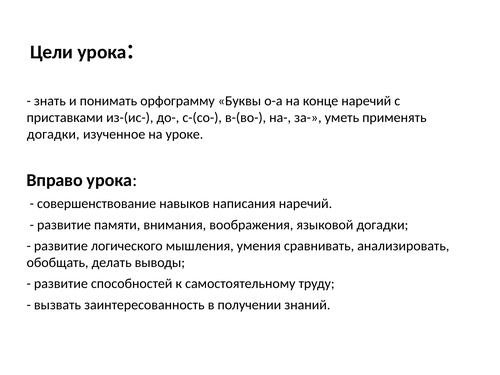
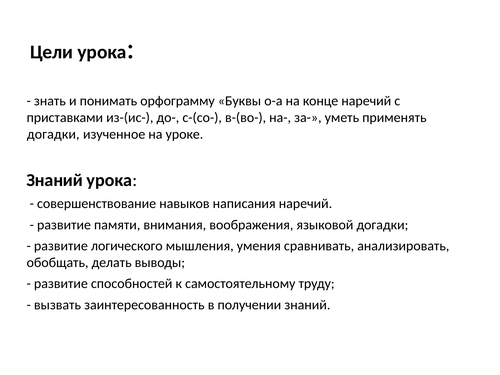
Вправо: Вправо -> Знаний (55, 180)
